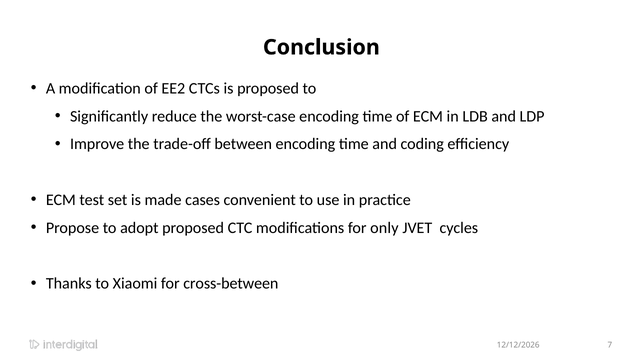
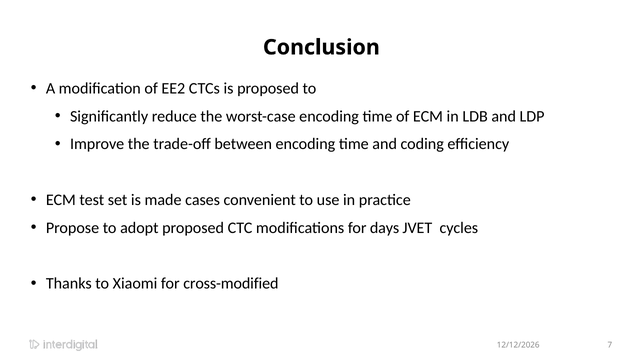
only: only -> days (385, 228)
cross-between: cross-between -> cross-modified (231, 283)
